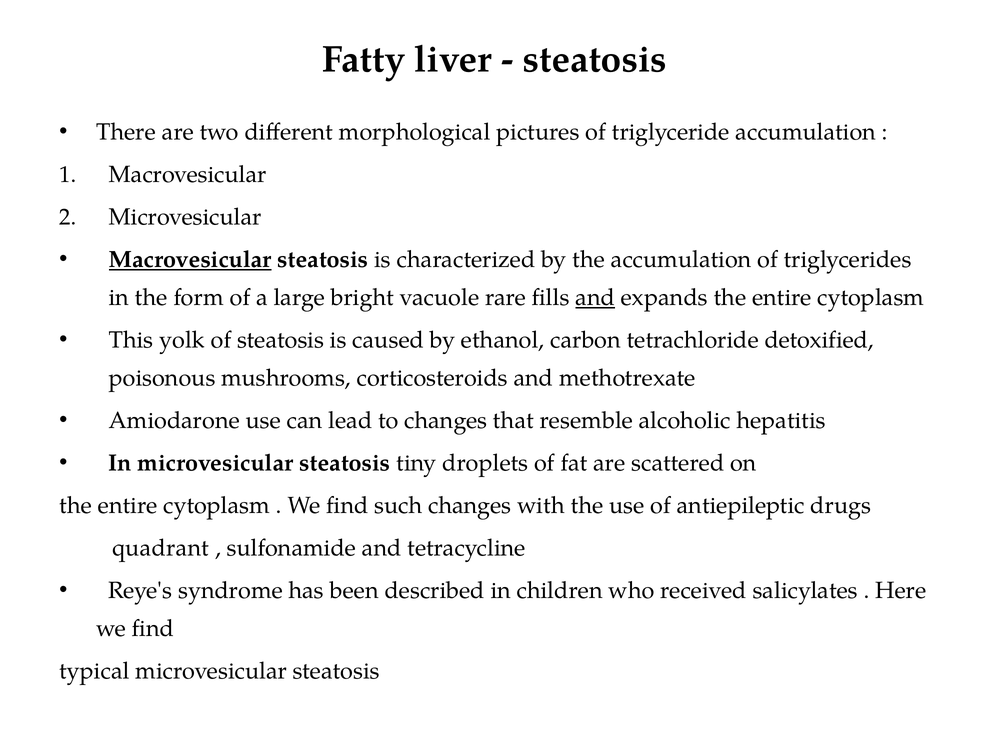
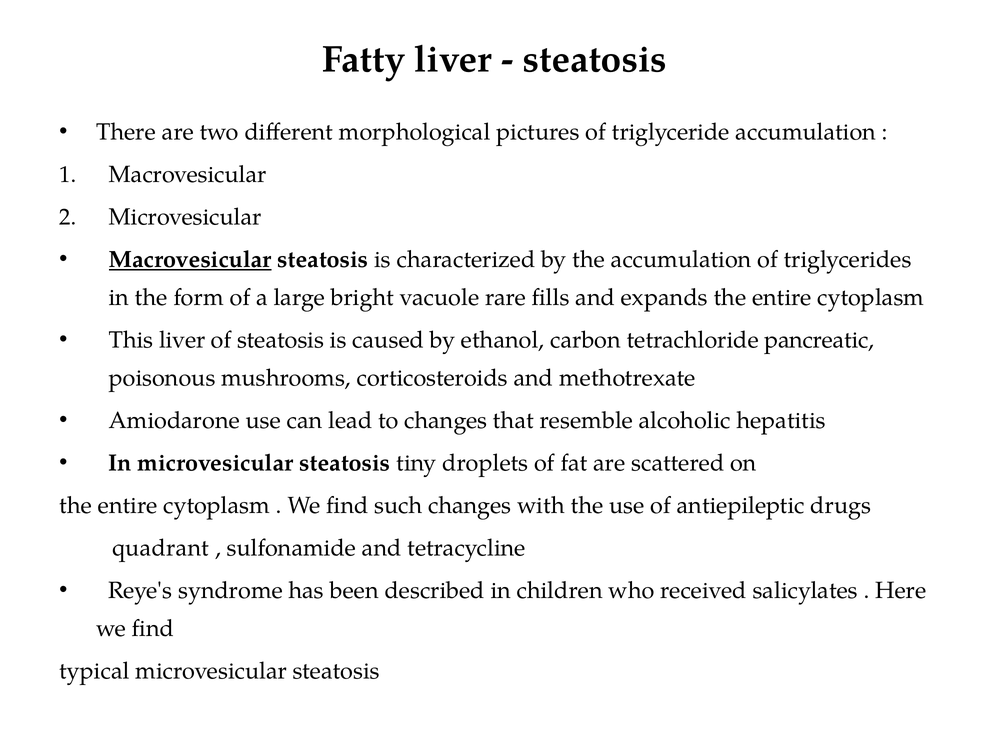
and underline: present -> none (595, 297)
This yolk: yolk -> liver (182, 340)
detoxified: detoxified -> pancreatic (819, 340)
